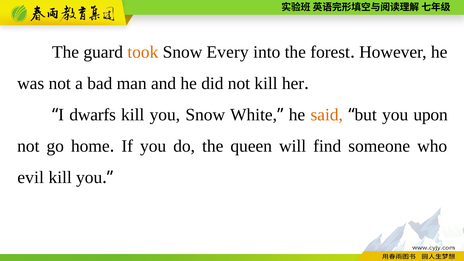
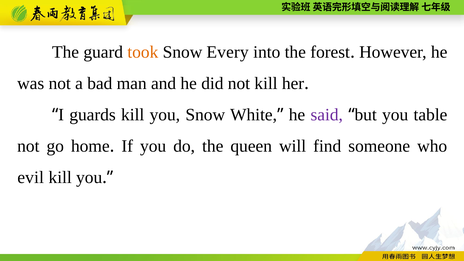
dwarfs: dwarfs -> guards (93, 115)
said colour: orange -> purple (327, 115)
upon: upon -> table (430, 115)
